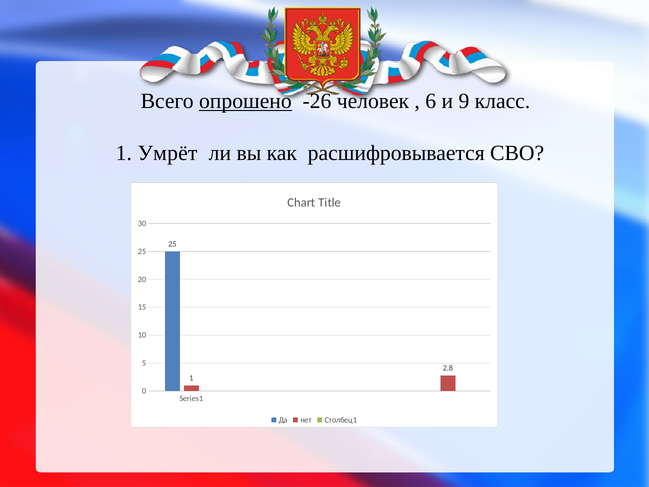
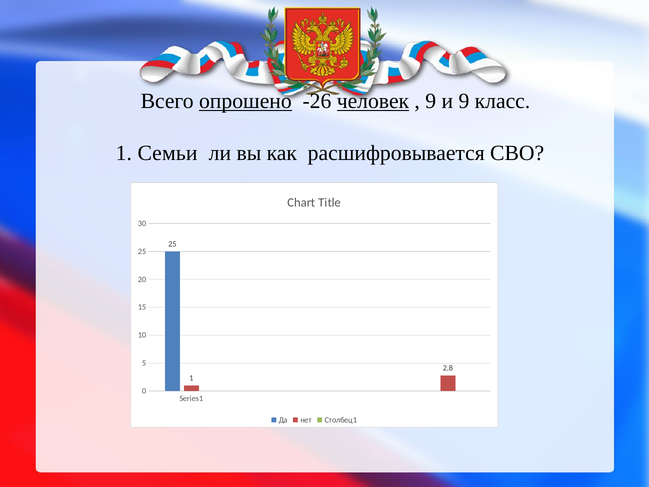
человек underline: none -> present (373, 101)
6: 6 -> 9 (431, 101)
Умрёт: Умрёт -> Семьи (168, 153)
